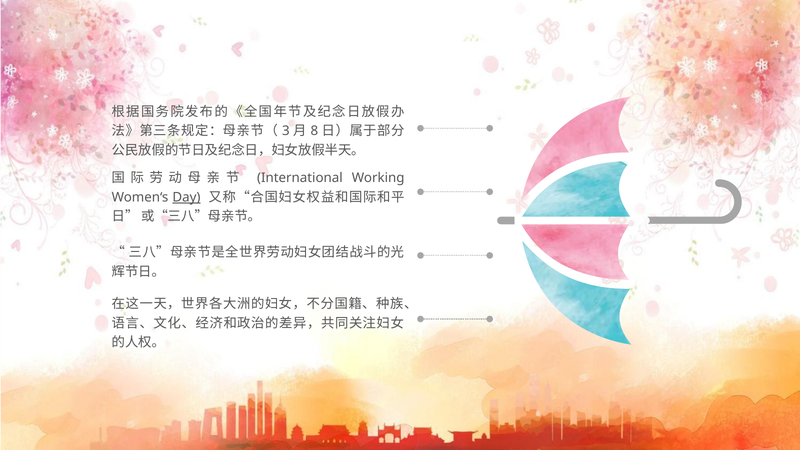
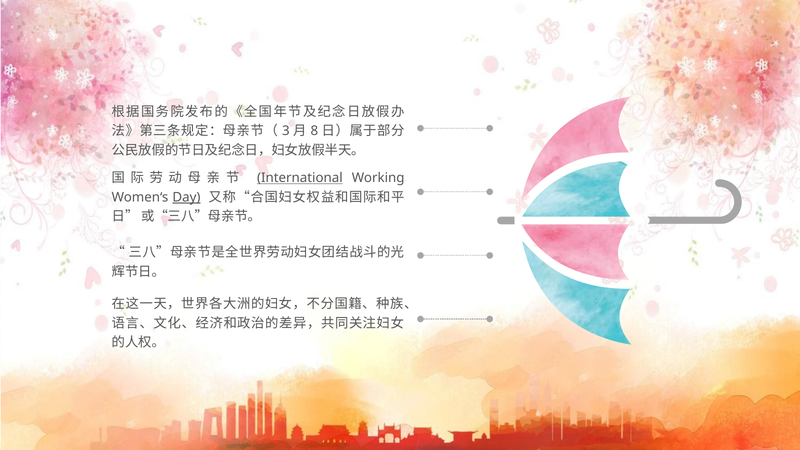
International underline: none -> present (300, 178)
